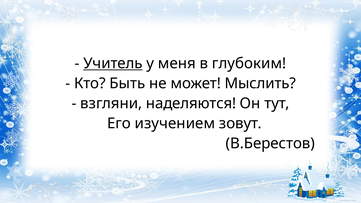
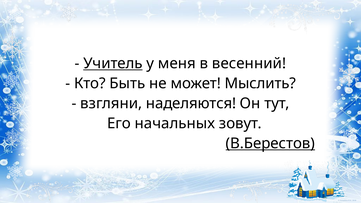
глубоким: глубоким -> весенний (249, 63)
изучением: изучением -> начальных (175, 123)
В.Берестов underline: none -> present (270, 143)
